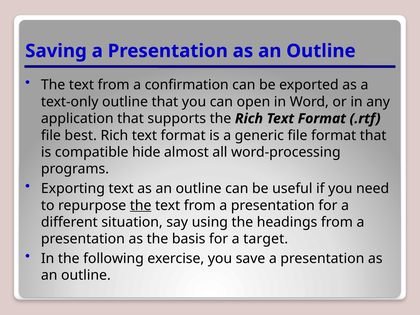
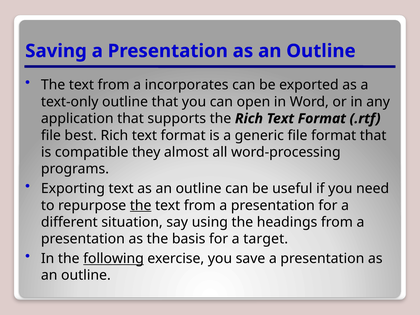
confirmation: confirmation -> incorporates (187, 85)
hide: hide -> they (146, 152)
following underline: none -> present (113, 259)
